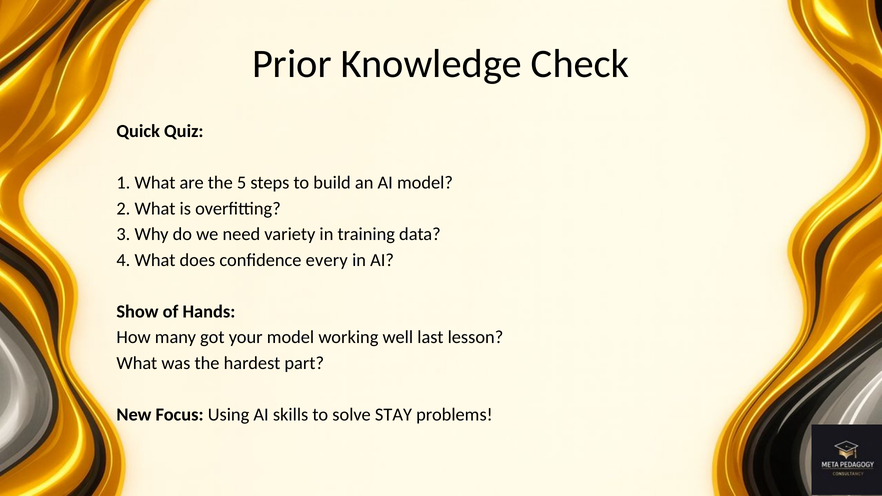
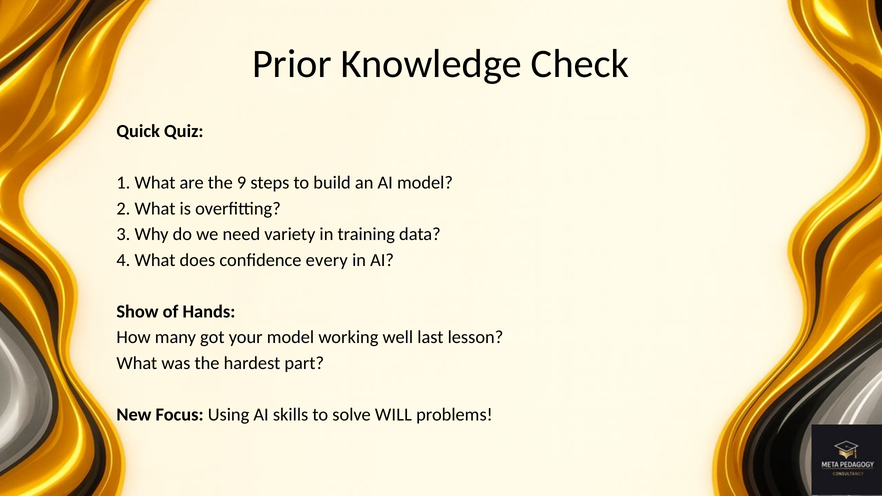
5: 5 -> 9 (242, 183)
STAY: STAY -> WILL (393, 415)
